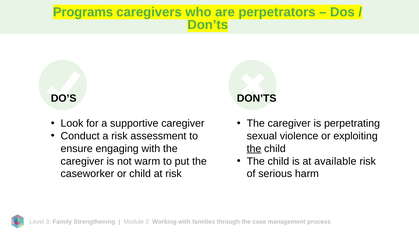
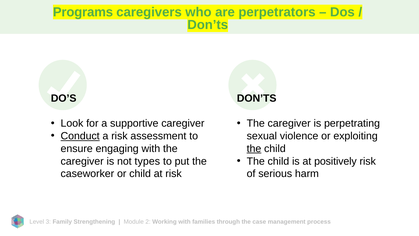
Conduct underline: none -> present (80, 136)
available: available -> positively (335, 161)
warm: warm -> types (147, 161)
